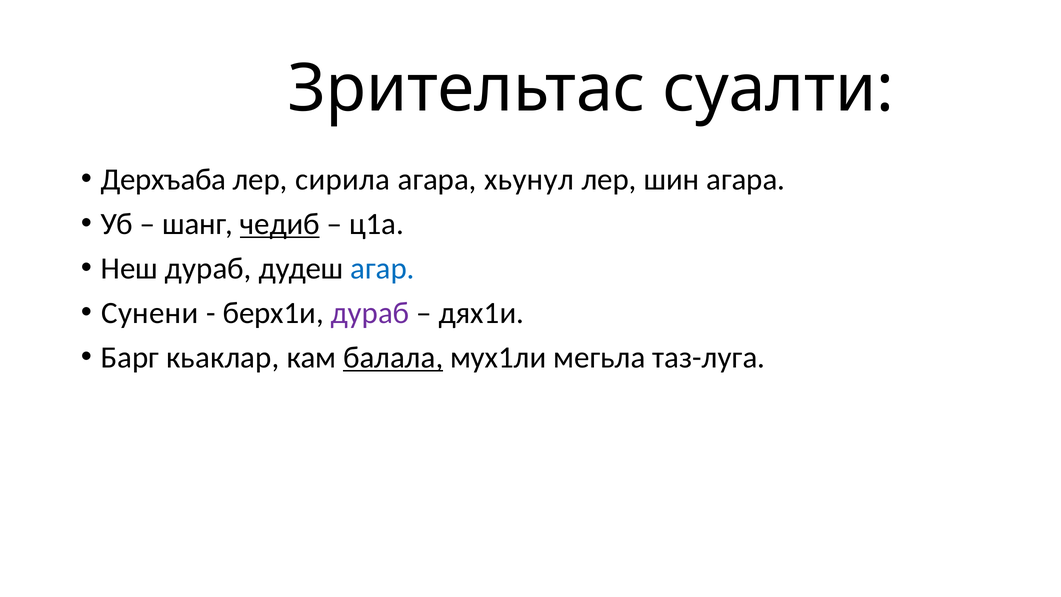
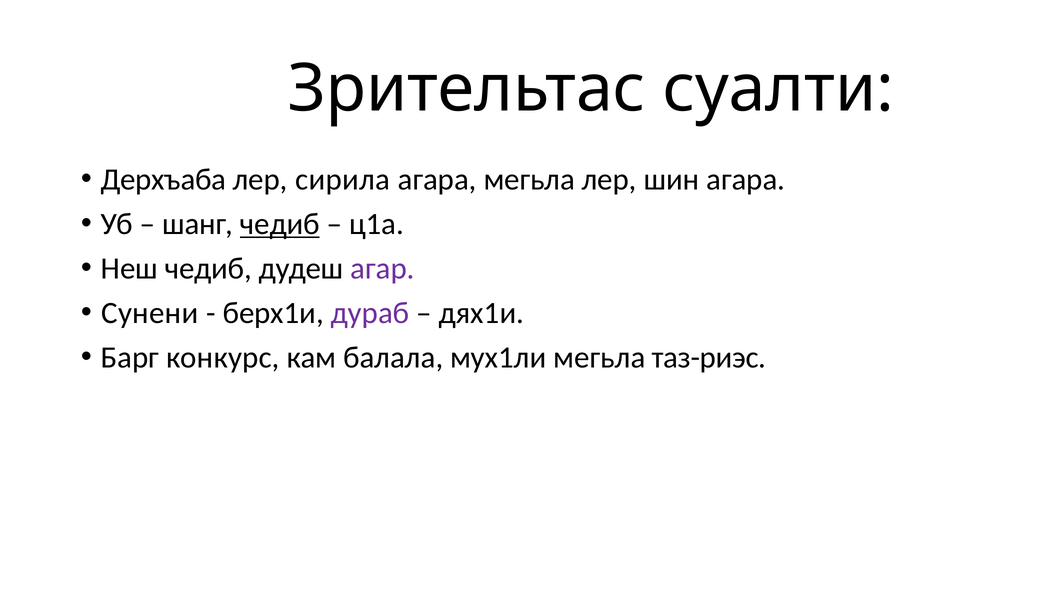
агара хьунул: хьунул -> мегьла (529, 179)
Неш дураб: дураб -> чедиб (208, 268)
агар colour: blue -> purple (382, 268)
кьаклар: кьаклар -> конкурс (223, 357)
балала underline: present -> none (393, 357)
таз-луга: таз-луга -> таз-риэс (709, 357)
